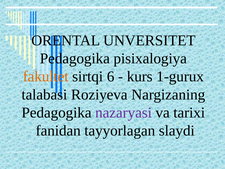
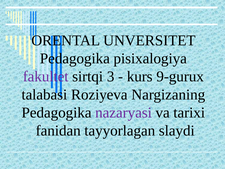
fakultet colour: orange -> purple (46, 76)
6: 6 -> 3 (111, 76)
1-gurux: 1-gurux -> 9-gurux (180, 76)
